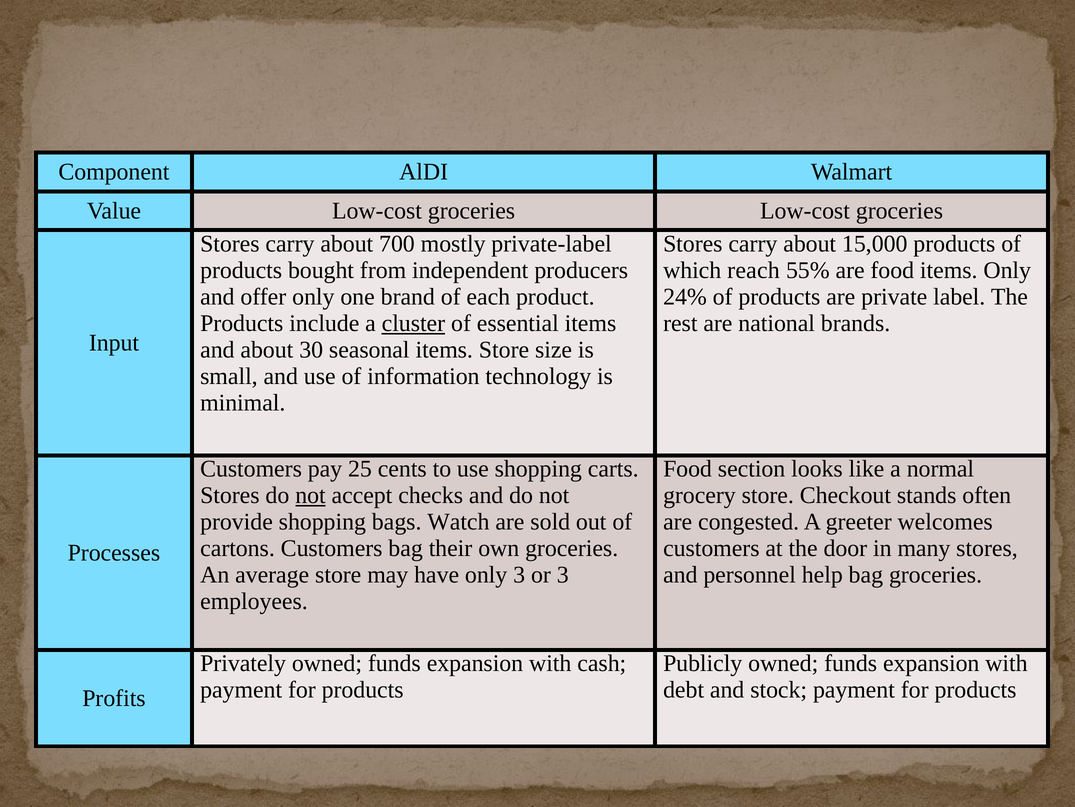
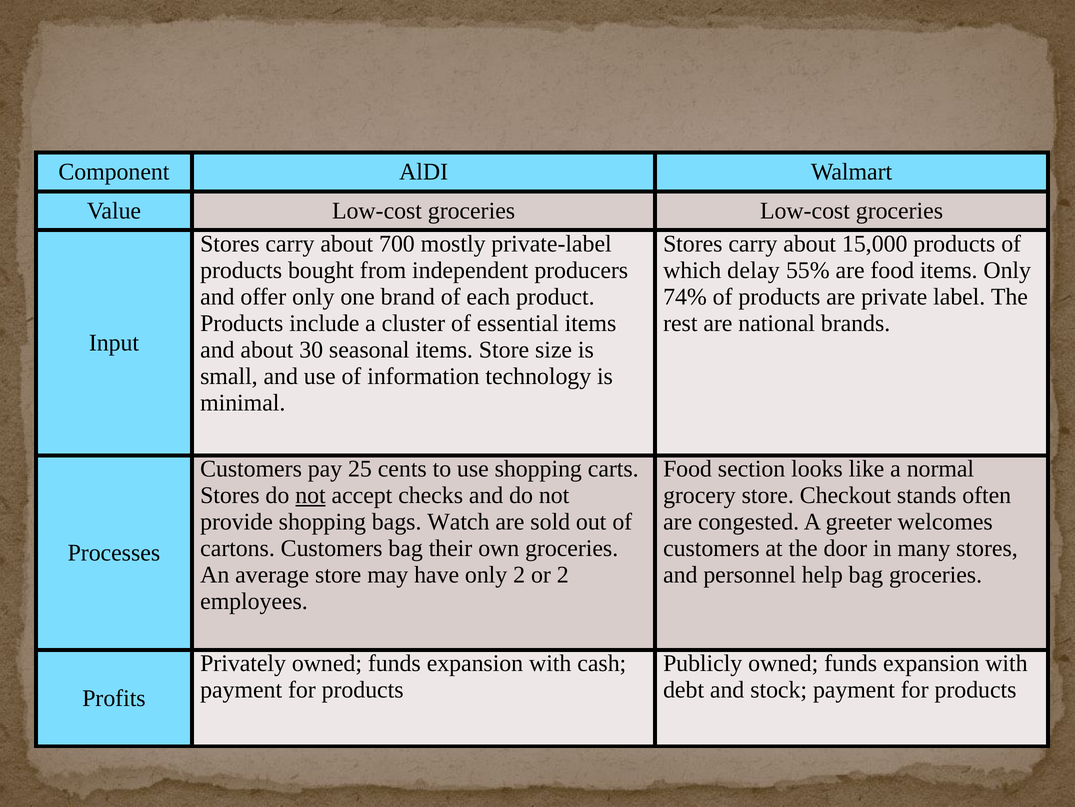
reach: reach -> delay (753, 270)
24%: 24% -> 74% (685, 297)
cluster underline: present -> none (413, 323)
only 3: 3 -> 2 (519, 574)
or 3: 3 -> 2 (563, 574)
